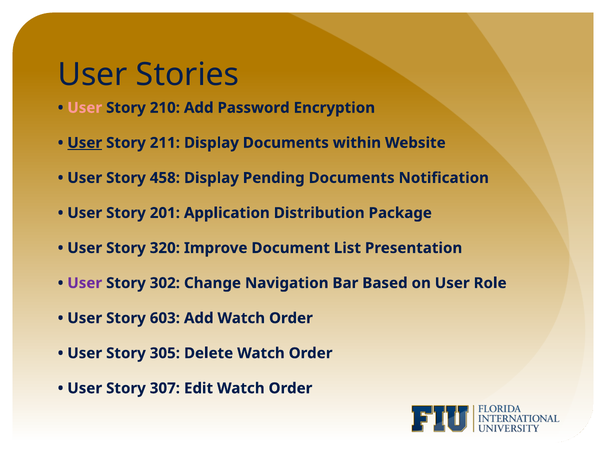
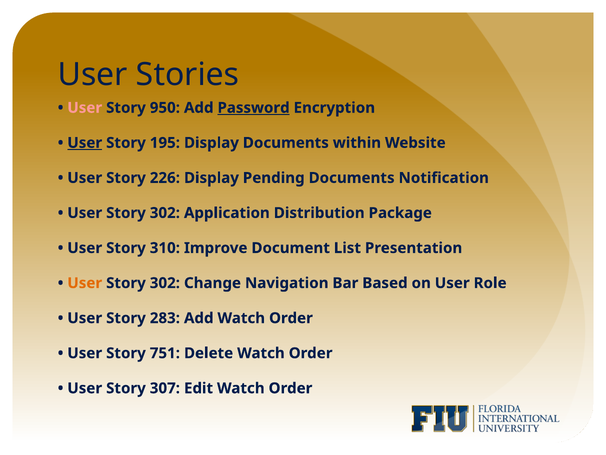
210: 210 -> 950 (165, 108)
Password underline: none -> present (254, 108)
211: 211 -> 195 (165, 143)
458: 458 -> 226 (165, 178)
201: 201 -> 302 (165, 213)
320: 320 -> 310 (165, 248)
User colour: purple -> orange (85, 283)
603: 603 -> 283 (165, 318)
305: 305 -> 751 (165, 353)
